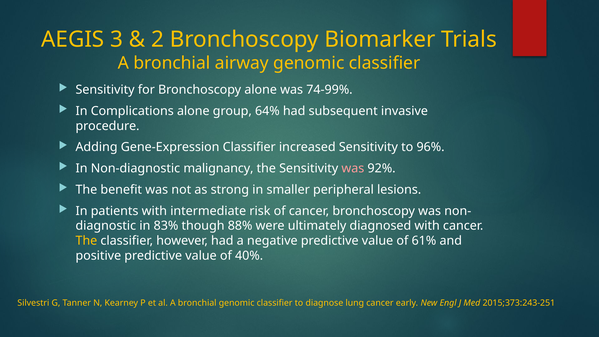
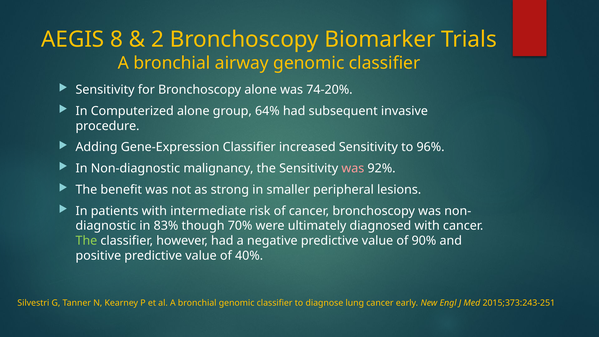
3: 3 -> 8 (117, 40)
74-99%: 74-99% -> 74-20% (329, 90)
Complications: Complications -> Computerized (132, 111)
88%: 88% -> 70% (240, 226)
The colour: yellow -> light green (86, 241)
61%: 61% -> 90% (424, 241)
